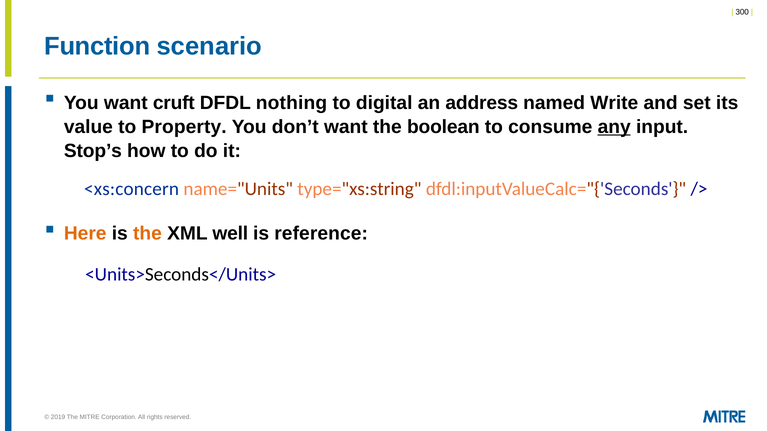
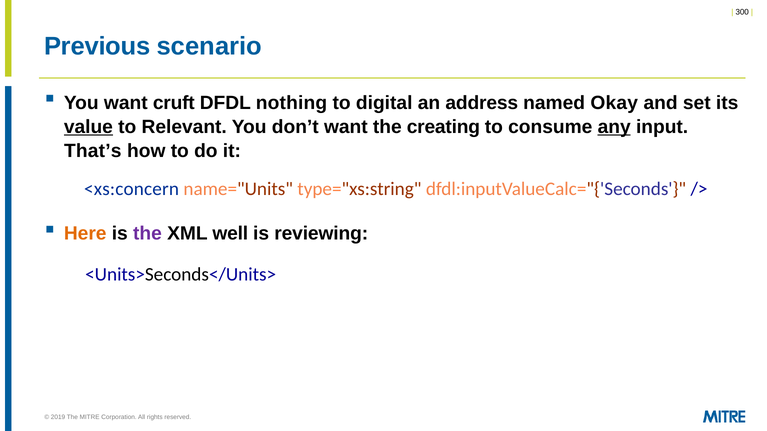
Function: Function -> Previous (97, 46)
Write: Write -> Okay (614, 103)
value underline: none -> present (88, 127)
Property: Property -> Relevant (184, 127)
boolean: boolean -> creating (443, 127)
Stop’s: Stop’s -> That’s (93, 151)
the colour: orange -> purple (147, 233)
reference: reference -> reviewing (321, 233)
